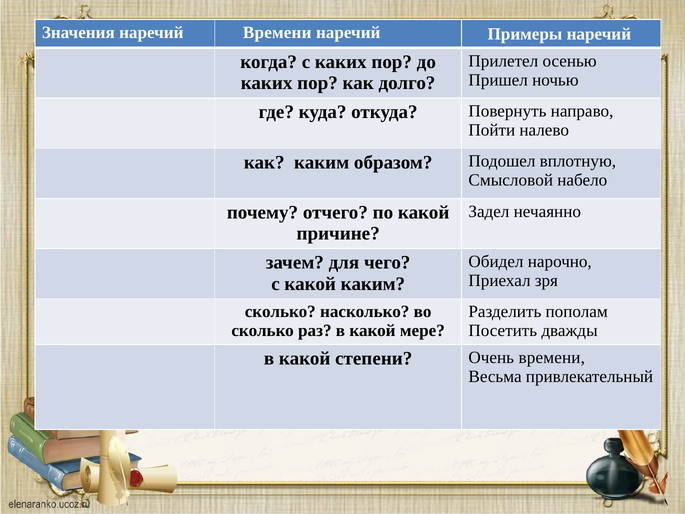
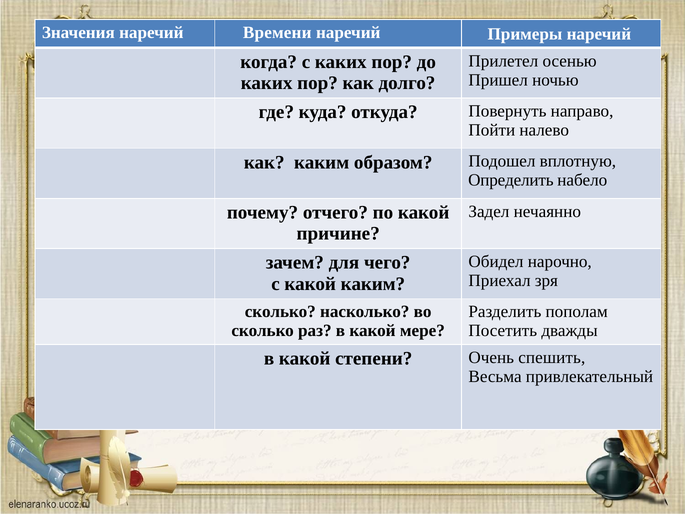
Смысловой: Смысловой -> Определить (511, 180)
Очень времени: времени -> спешить (552, 357)
